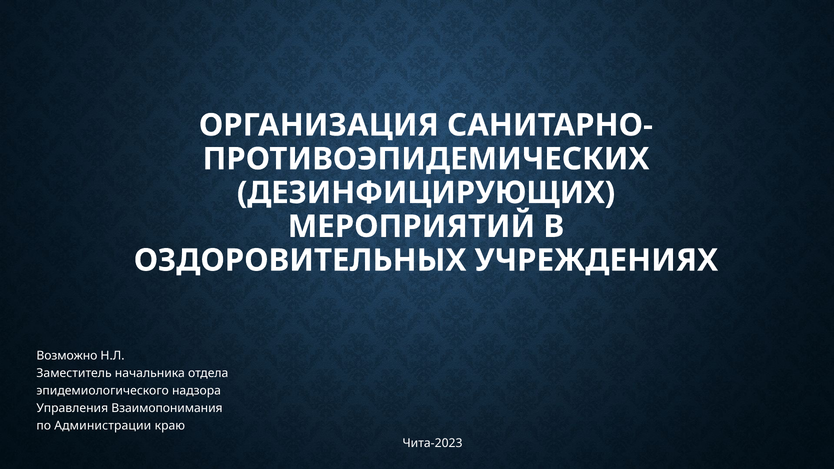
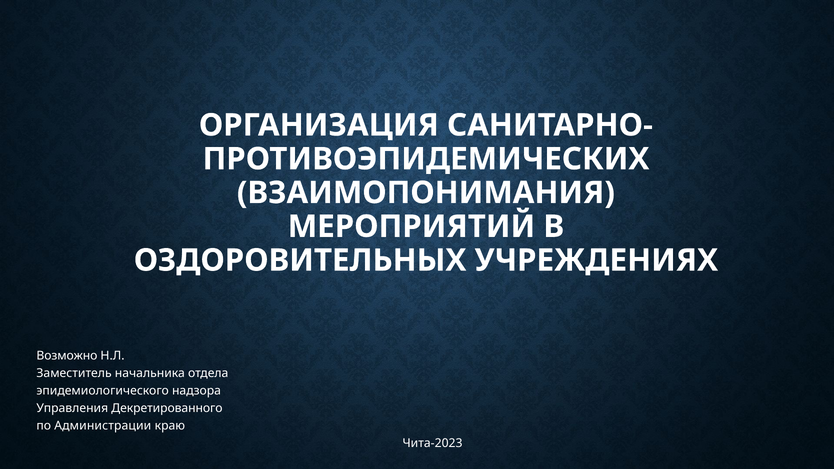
ДЕЗИНФИЦИРУЮЩИХ: ДЕЗИНФИЦИРУЮЩИХ -> ВЗАИМОПОНИМАНИЯ (426, 193)
Взаимопонимания: Взаимопонимания -> Декретированного (167, 408)
